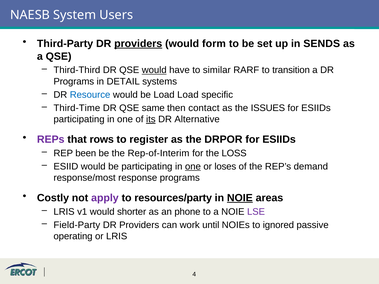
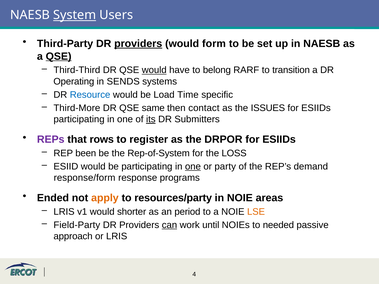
System underline: none -> present (75, 15)
in SENDS: SENDS -> NAESB (322, 44)
QSE underline: none -> present (59, 56)
similar: similar -> belong (217, 70)
Programs: Programs -> Operating (74, 82)
DETAIL: DETAIL -> SENDS (123, 82)
Load Load: Load -> Time (188, 95)
Third-Time: Third-Time -> Third-More (77, 108)
Alternative: Alternative -> Submitters (197, 119)
Rep-of-Interim: Rep-of-Interim -> Rep-of-System (159, 153)
loses: loses -> party (225, 167)
response/most: response/most -> response/form (85, 178)
Costly: Costly -> Ended (53, 198)
apply colour: purple -> orange (105, 198)
NOIE underline: present -> none (240, 198)
phone: phone -> period (187, 212)
LSE colour: purple -> orange (256, 212)
can underline: none -> present (170, 225)
ignored: ignored -> needed (278, 225)
operating: operating -> approach (73, 236)
